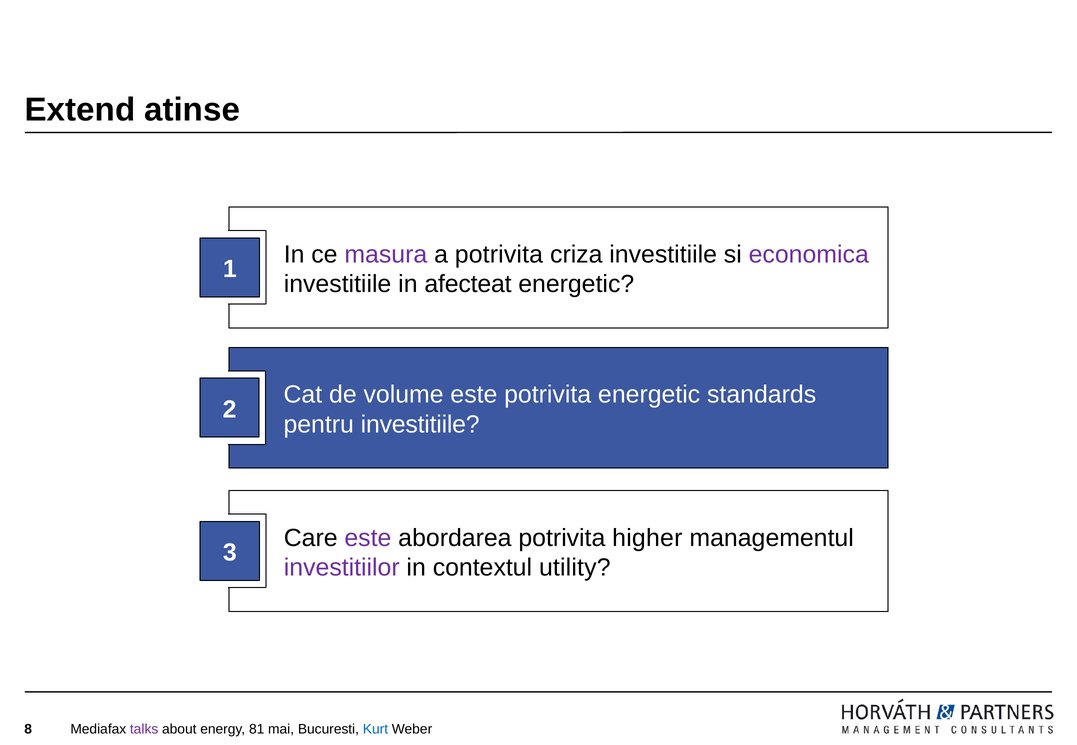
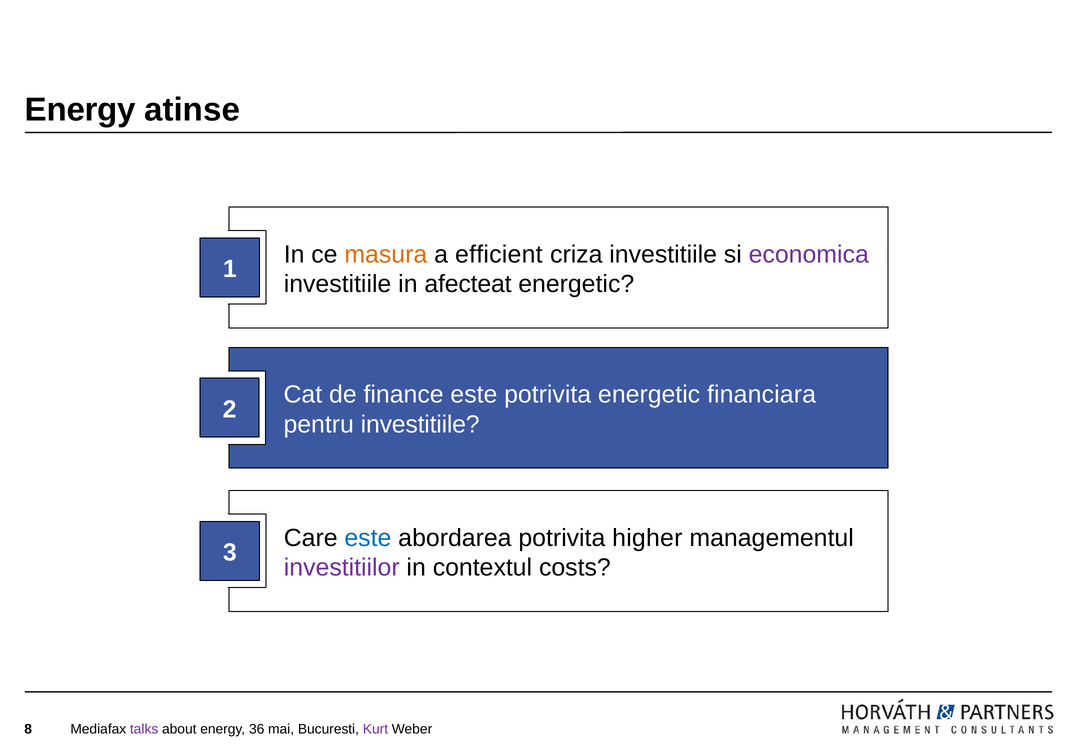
Extend: Extend -> Energy (80, 110)
masura colour: purple -> orange (386, 255)
a potrivita: potrivita -> efficient (499, 255)
volume: volume -> finance (404, 395)
standards: standards -> financiara (762, 395)
este colour: purple -> blue (368, 538)
utility: utility -> costs (575, 568)
81: 81 -> 36 (257, 730)
Kurt colour: blue -> purple (375, 730)
